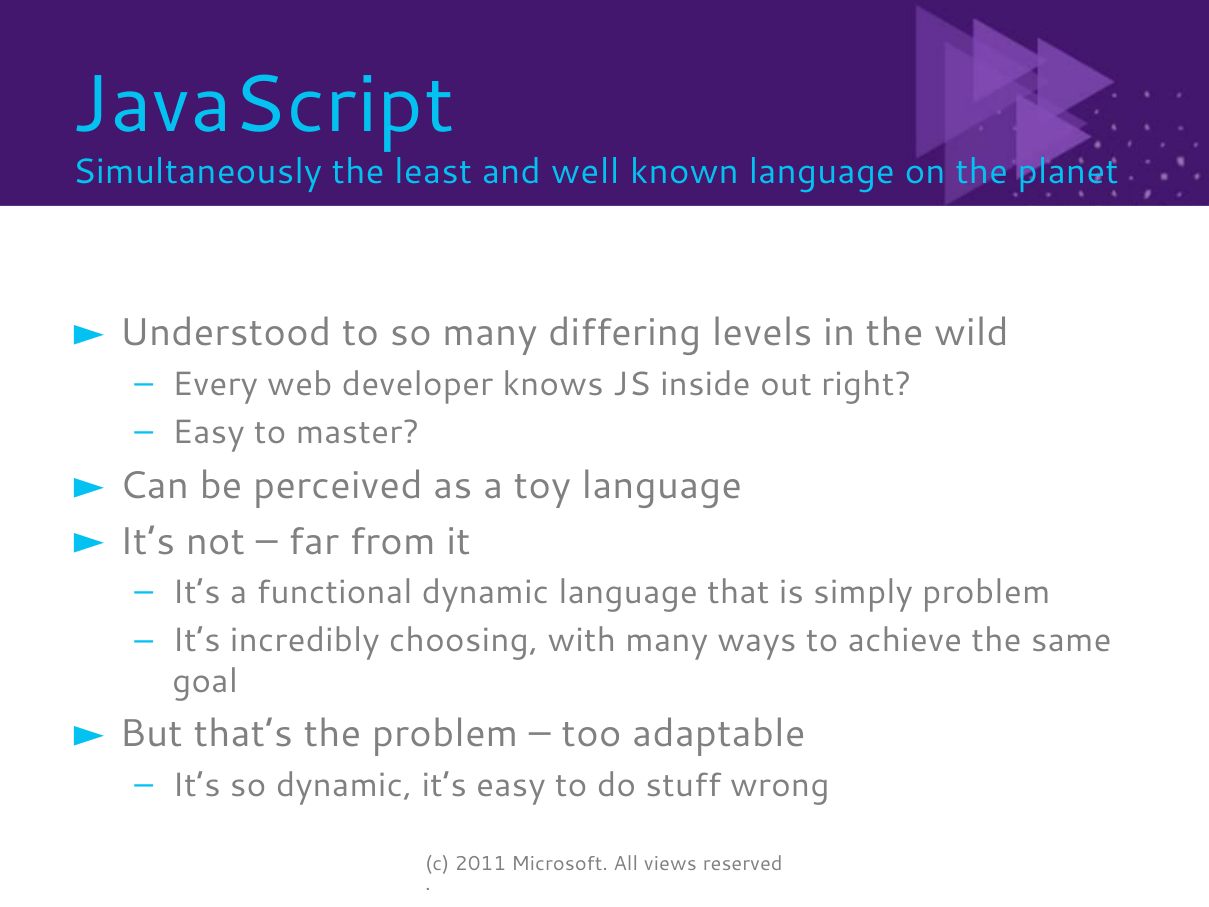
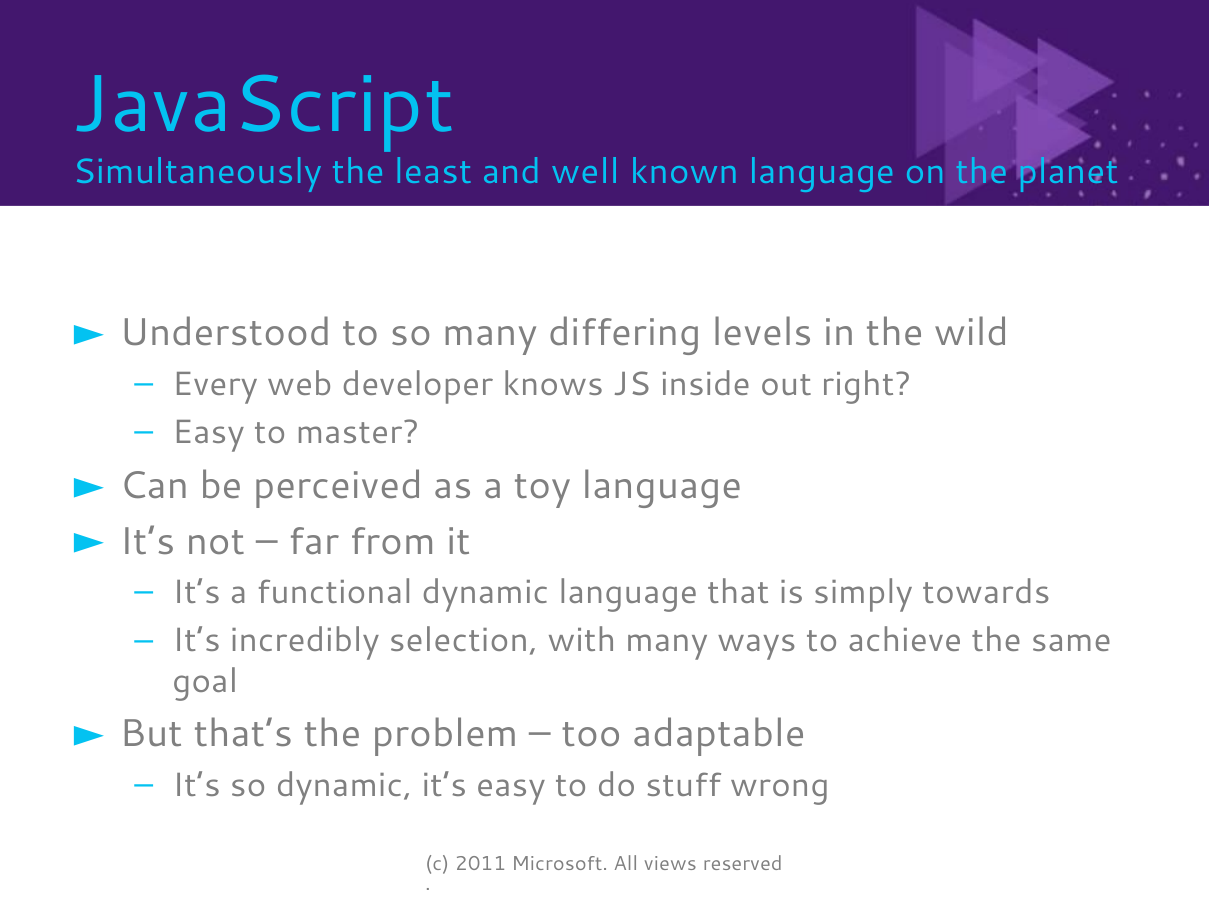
simply problem: problem -> towards (986, 592)
choosing: choosing -> selection (464, 641)
